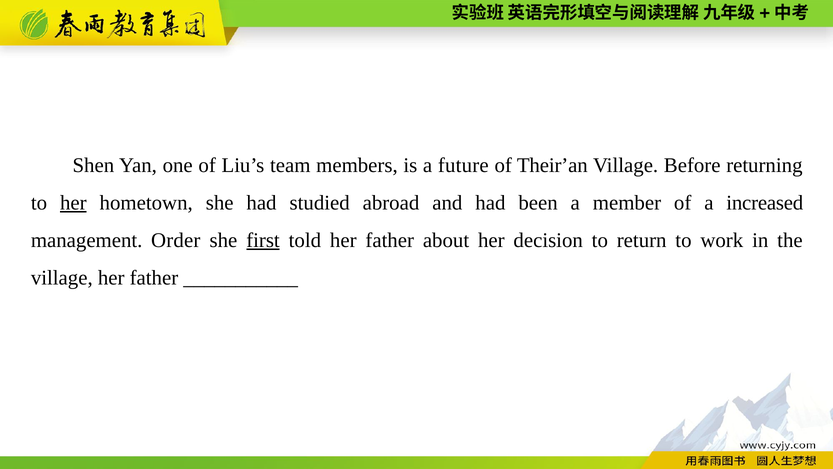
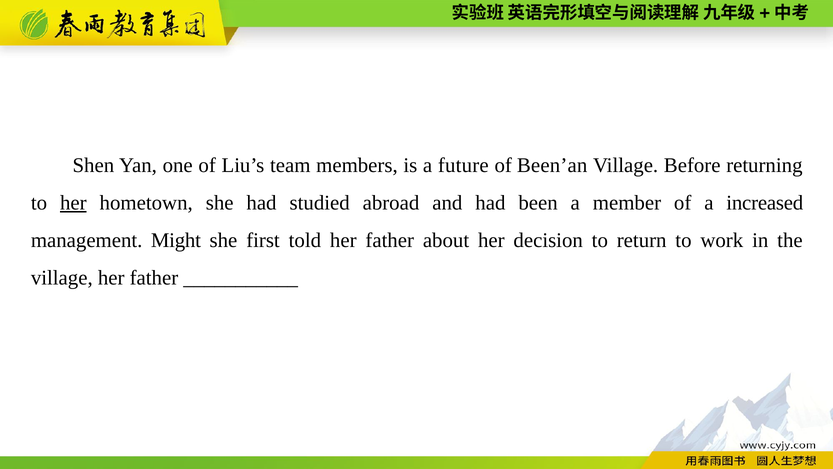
Their’an: Their’an -> Been’an (552, 165)
Order: Order -> Might (176, 240)
first underline: present -> none (263, 240)
